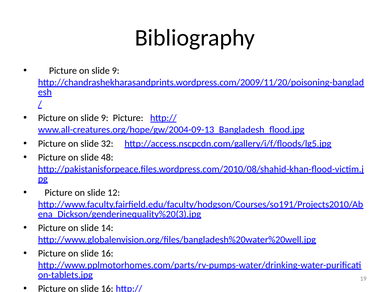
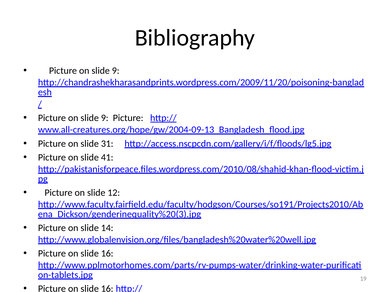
32: 32 -> 31 (107, 144)
48: 48 -> 41 (107, 158)
